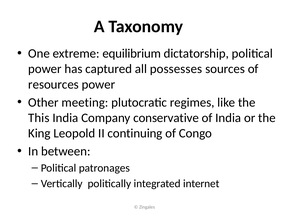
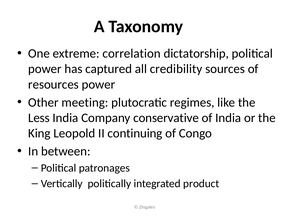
equilibrium: equilibrium -> correlation (132, 53)
possesses: possesses -> credibility (176, 69)
This: This -> Less (39, 118)
internet: internet -> product (201, 183)
